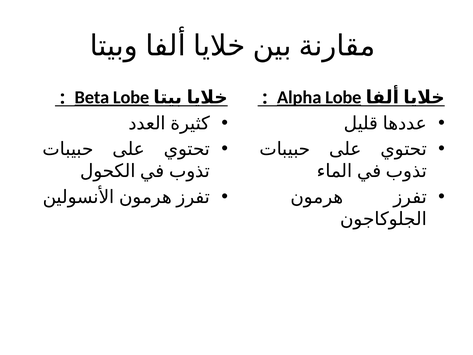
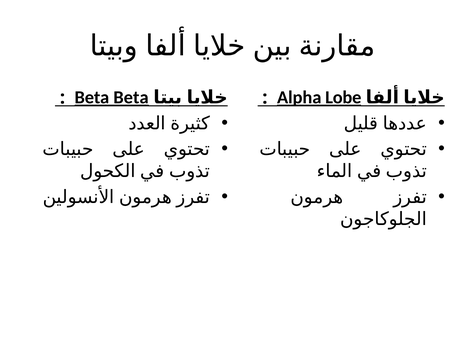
Beta Lobe: Lobe -> Beta (131, 97)
